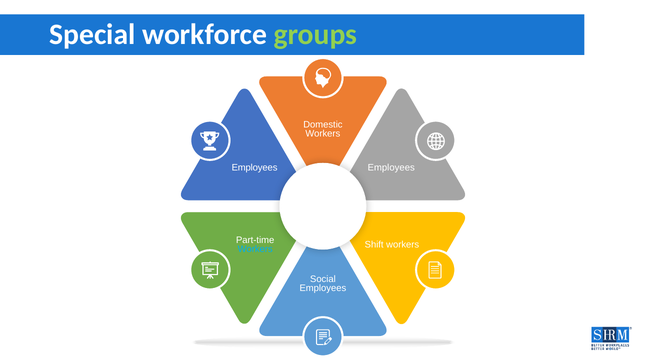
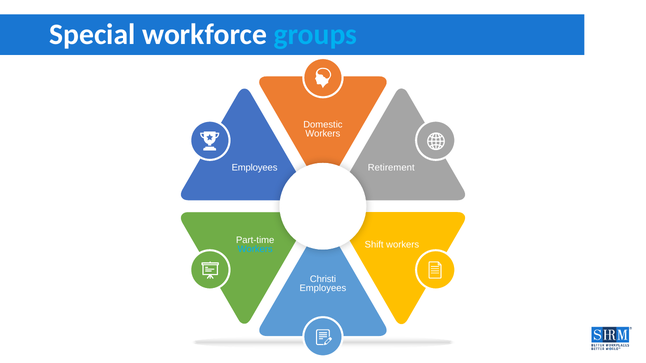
groups colour: light green -> light blue (315, 35)
Employees: Employees -> Retirement (391, 168)
Social: Social -> Christi (323, 279)
